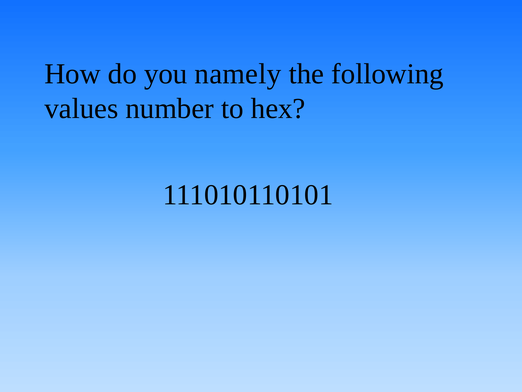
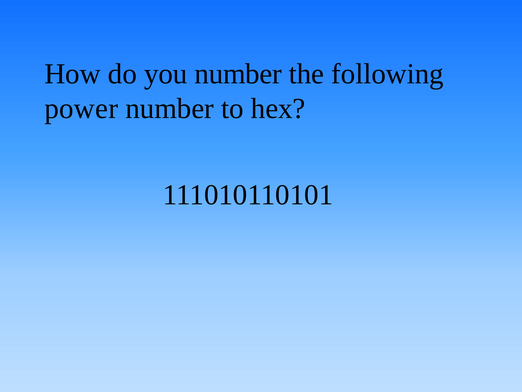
you namely: namely -> number (238, 74)
values: values -> power (81, 109)
